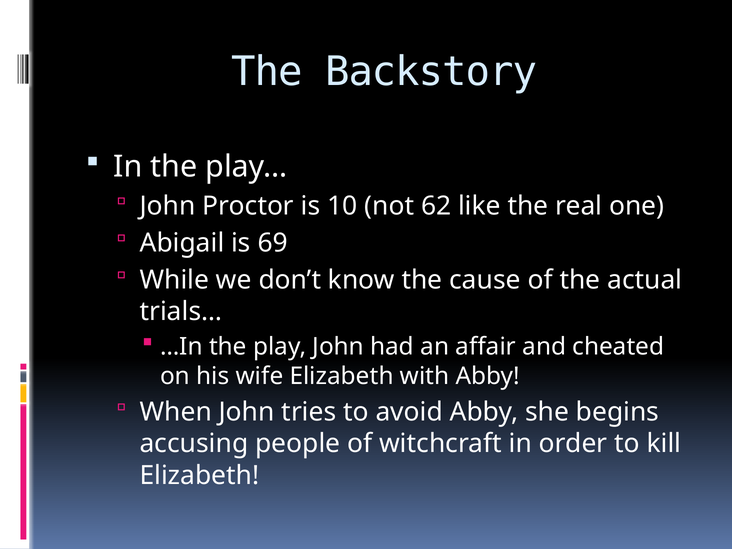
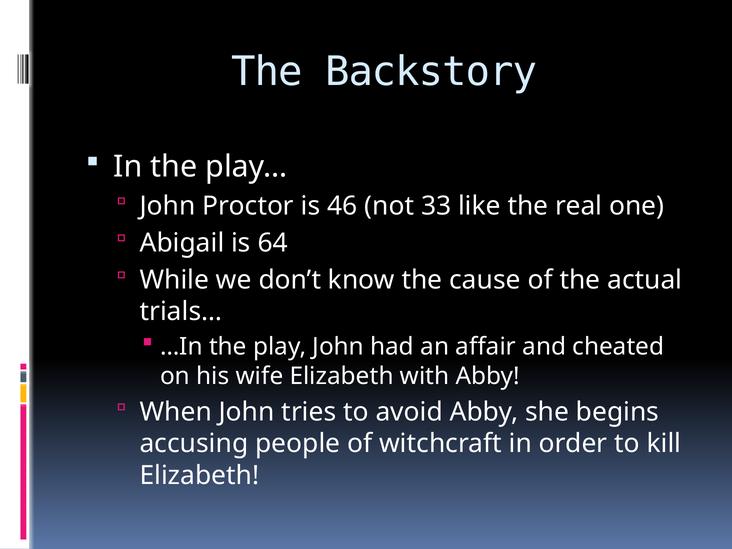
10: 10 -> 46 (342, 206)
62: 62 -> 33 (436, 206)
69: 69 -> 64 (273, 243)
